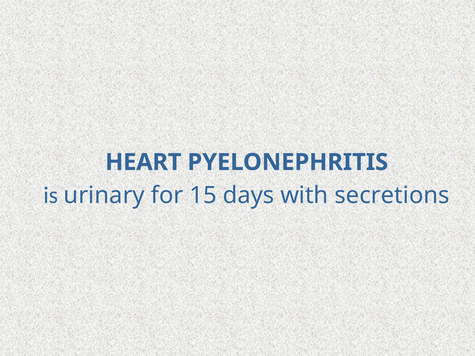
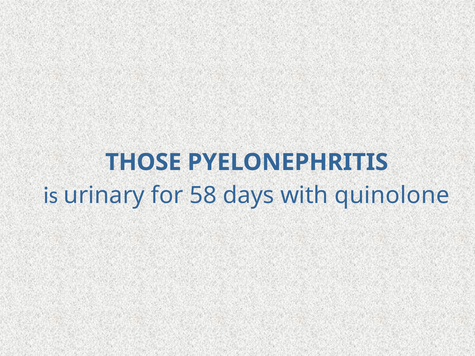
HEART: HEART -> THOSE (143, 162)
15: 15 -> 58 (203, 196)
secretions: secretions -> quinolone (392, 196)
